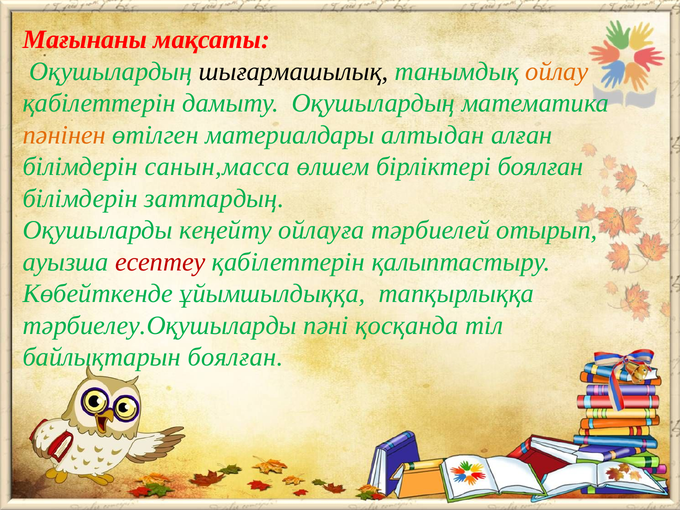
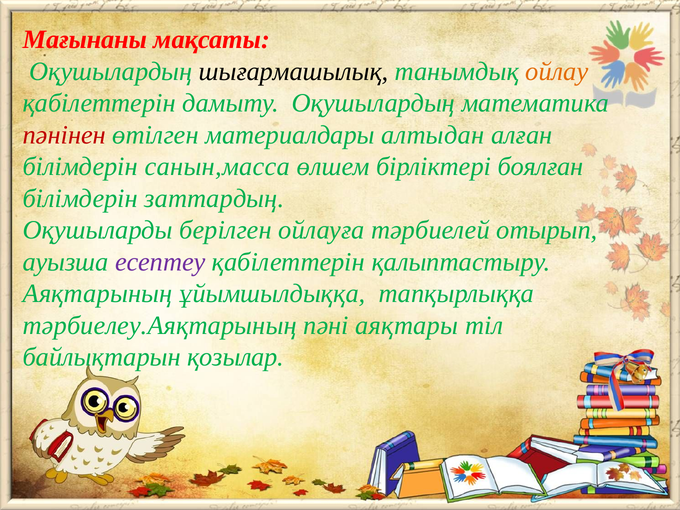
пәнінен colour: orange -> red (64, 135)
кеңейту: кеңейту -> берілген (226, 230)
есептеу colour: red -> purple (160, 262)
Көбейткенде: Көбейткенде -> Аяқтарының (98, 294)
тәрбиелеу.Оқушыларды: тәрбиелеу.Оқушыларды -> тәрбиелеу.Аяқтарының (160, 325)
қосқанда: қосқанда -> аяқтары (407, 325)
байлықтарын боялған: боялған -> қозылар (236, 357)
